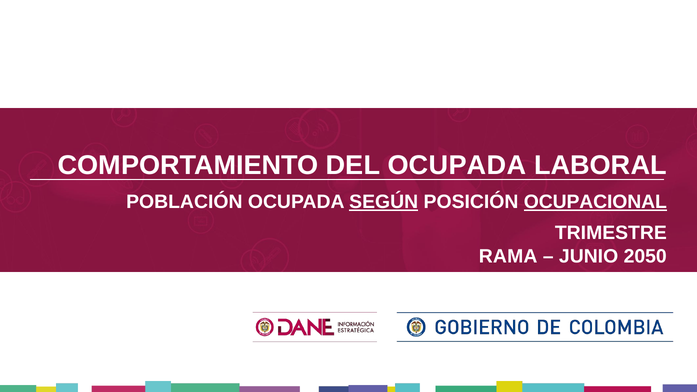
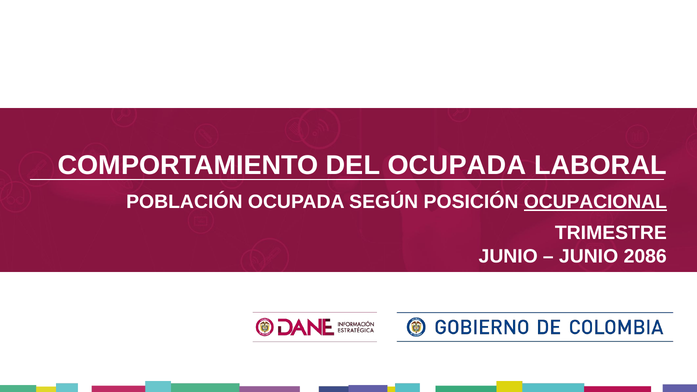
SEGÚN underline: present -> none (384, 202)
RAMA: RAMA -> JUNIO (508, 256)
2050: 2050 -> 2086 (645, 256)
